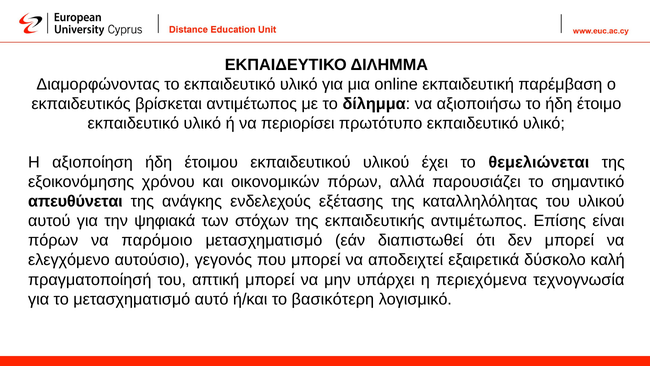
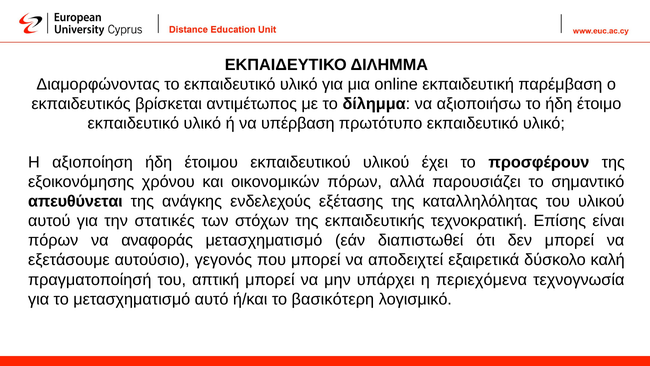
περιορίσει: περιορίσει -> υπέρβαση (298, 123)
θεμελιώνεται: θεμελιώνεται -> προσφέρουν (539, 162)
ψηφιακά: ψηφιακά -> στατικές (165, 221)
εκπαιδευτικής αντιμέτωπος: αντιμέτωπος -> τεχνοκρατική (479, 221)
παρόμοιο: παρόμοιο -> αναφοράς (157, 240)
ελεγχόμενο: ελεγχόμενο -> εξετάσουμε (69, 260)
